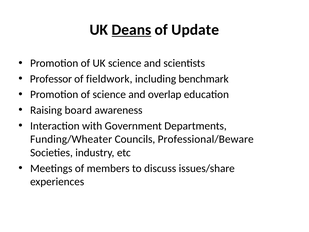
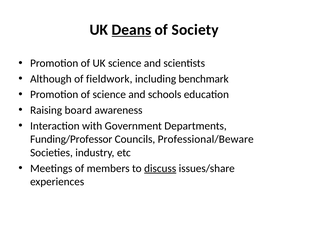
Update: Update -> Society (195, 30)
Professor: Professor -> Although (51, 79)
overlap: overlap -> schools (165, 94)
Funding/Wheater: Funding/Wheater -> Funding/Professor (71, 139)
discuss underline: none -> present (160, 168)
